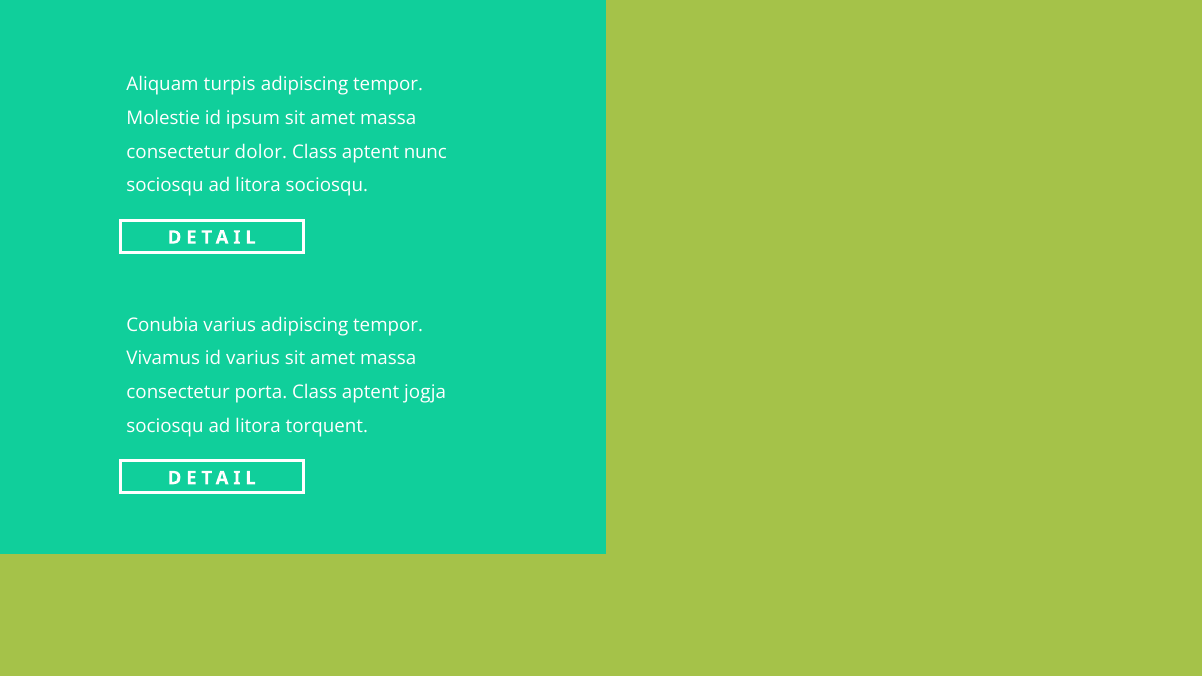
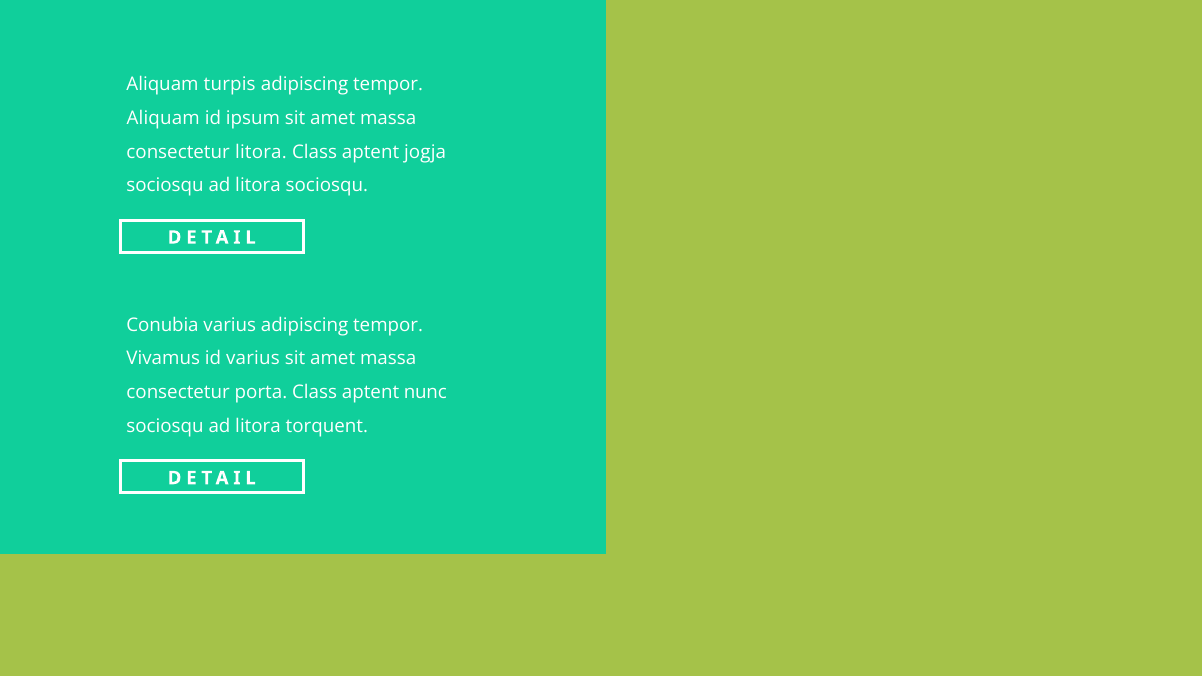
Molestie: Molestie -> Aliquam (163, 118)
consectetur dolor: dolor -> litora (261, 152)
nunc: nunc -> jogja (425, 152)
jogja: jogja -> nunc (425, 393)
